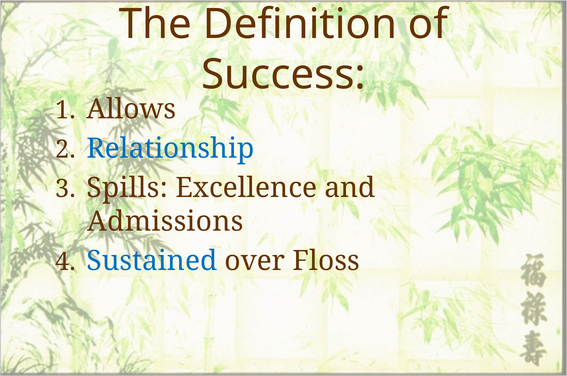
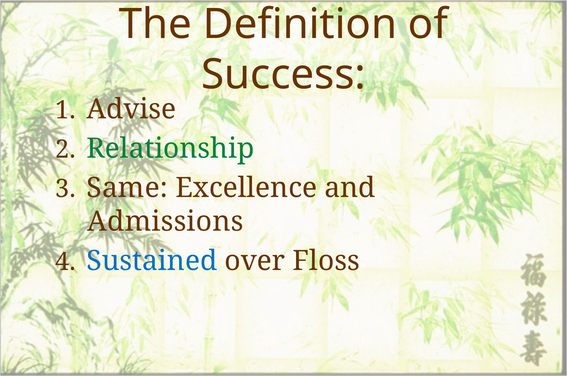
Allows: Allows -> Advise (131, 109)
Relationship colour: blue -> green (170, 149)
Spills: Spills -> Same (127, 188)
